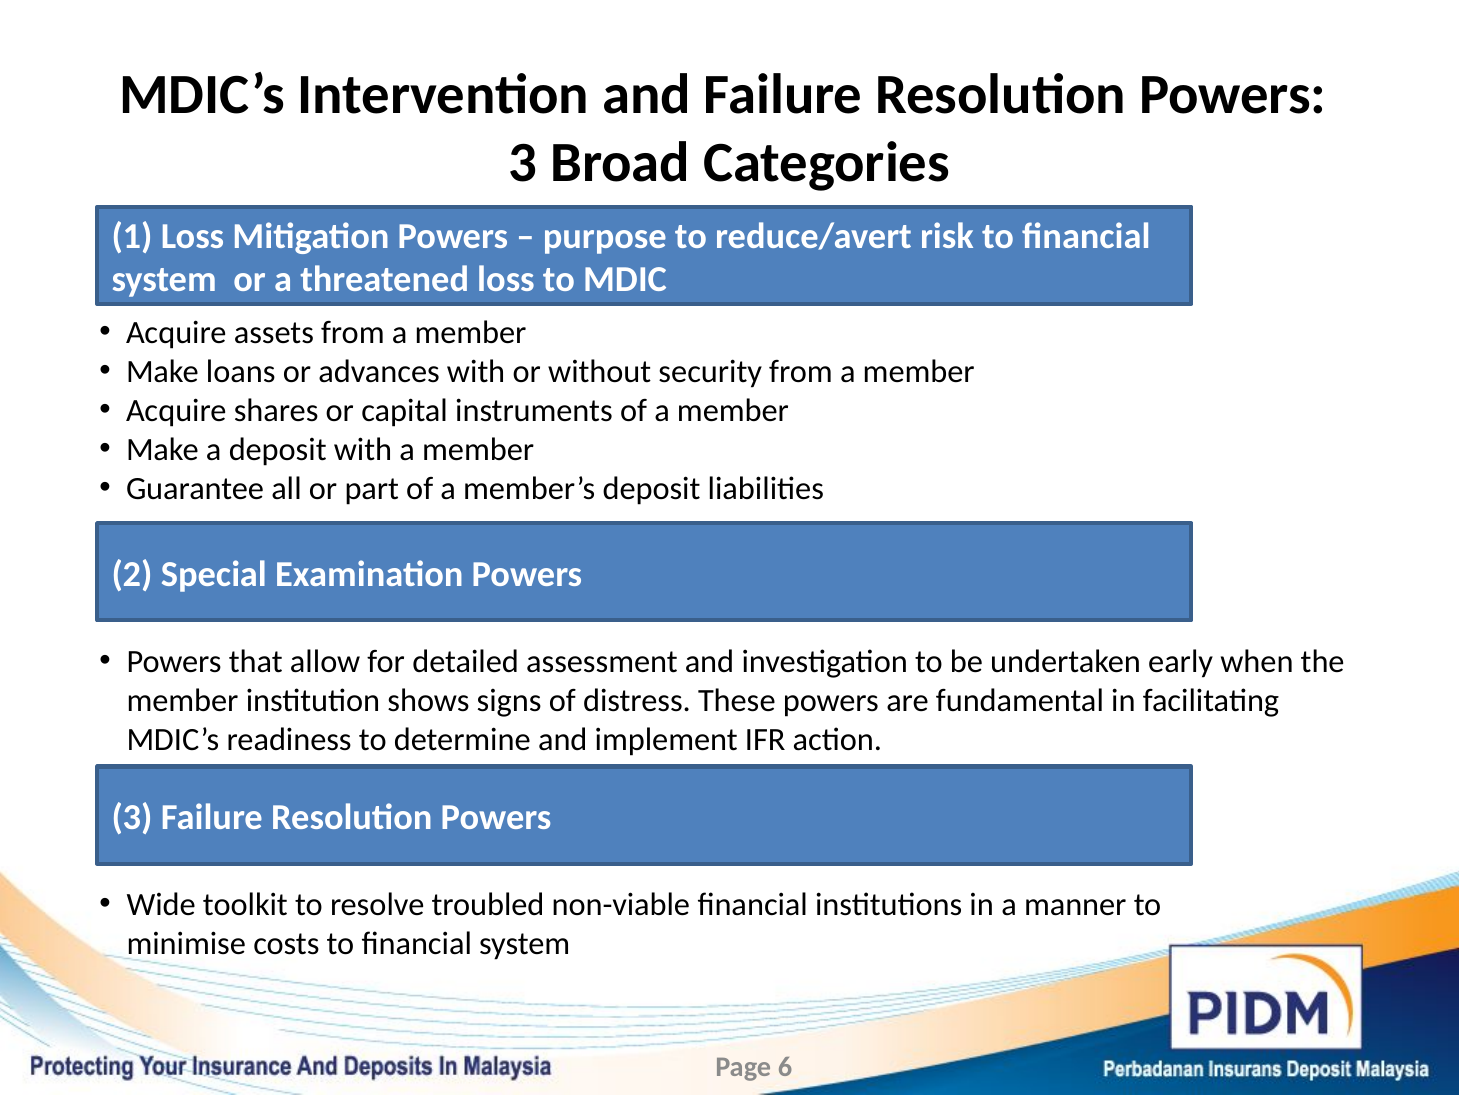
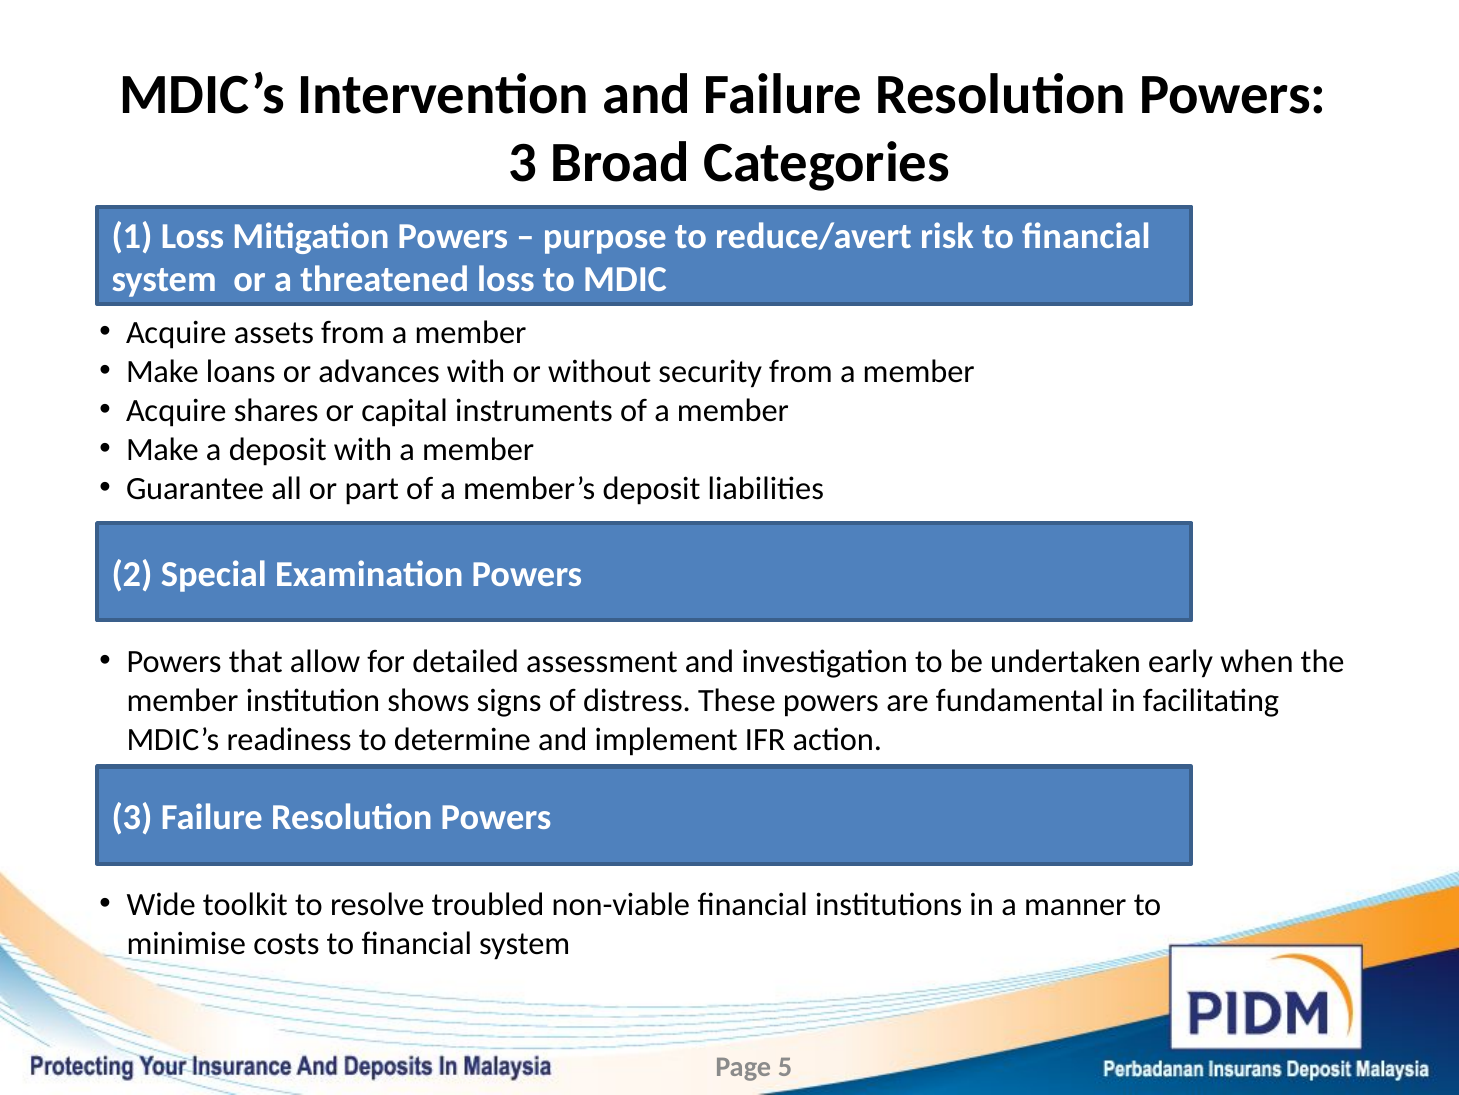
6: 6 -> 5 (785, 1067)
